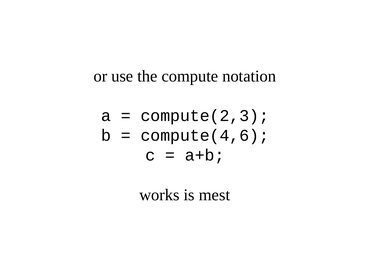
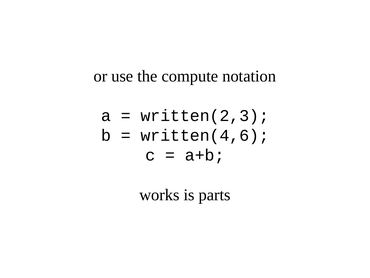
compute(2,3: compute(2,3 -> written(2,3 (205, 116)
compute(4,6: compute(4,6 -> written(4,6 (205, 135)
mest: mest -> parts (215, 194)
